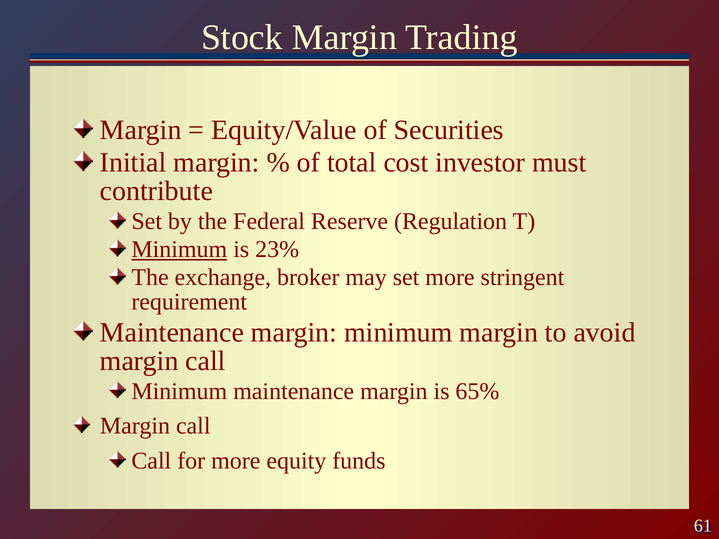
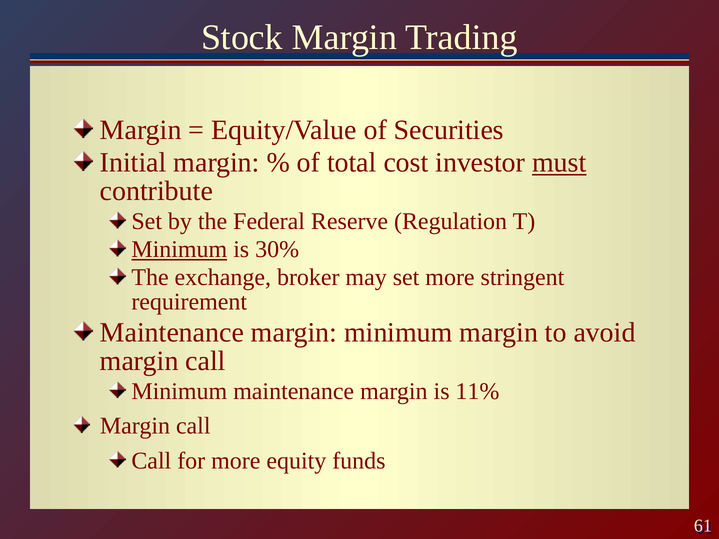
must underline: none -> present (559, 163)
23%: 23% -> 30% (277, 249)
65%: 65% -> 11% (477, 391)
